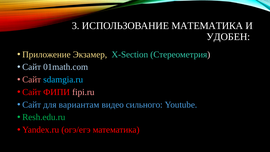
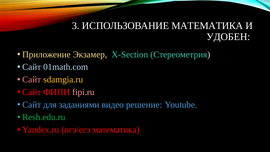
sdamgia.ru colour: light blue -> yellow (63, 80)
вариантам: вариантам -> заданиями (79, 105)
сильного: сильного -> решение (144, 105)
